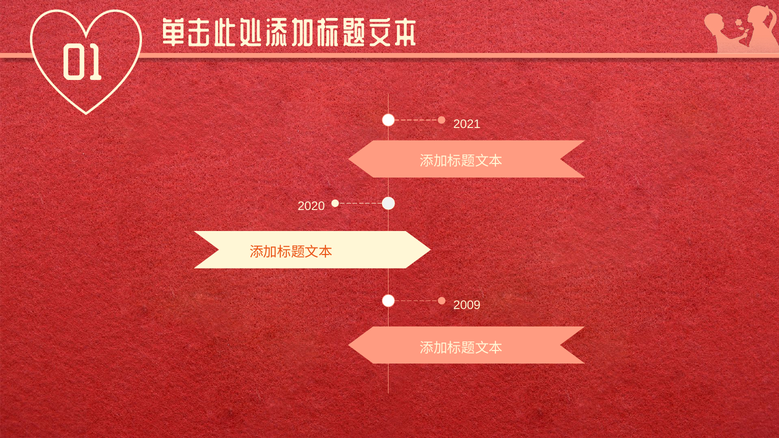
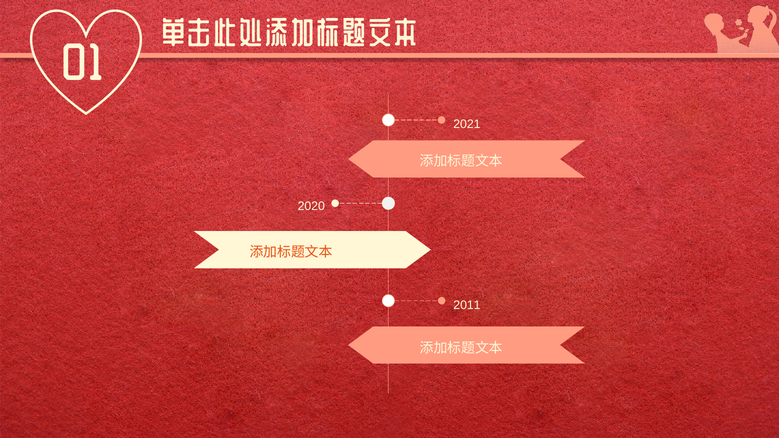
2009: 2009 -> 2011 (467, 305)
